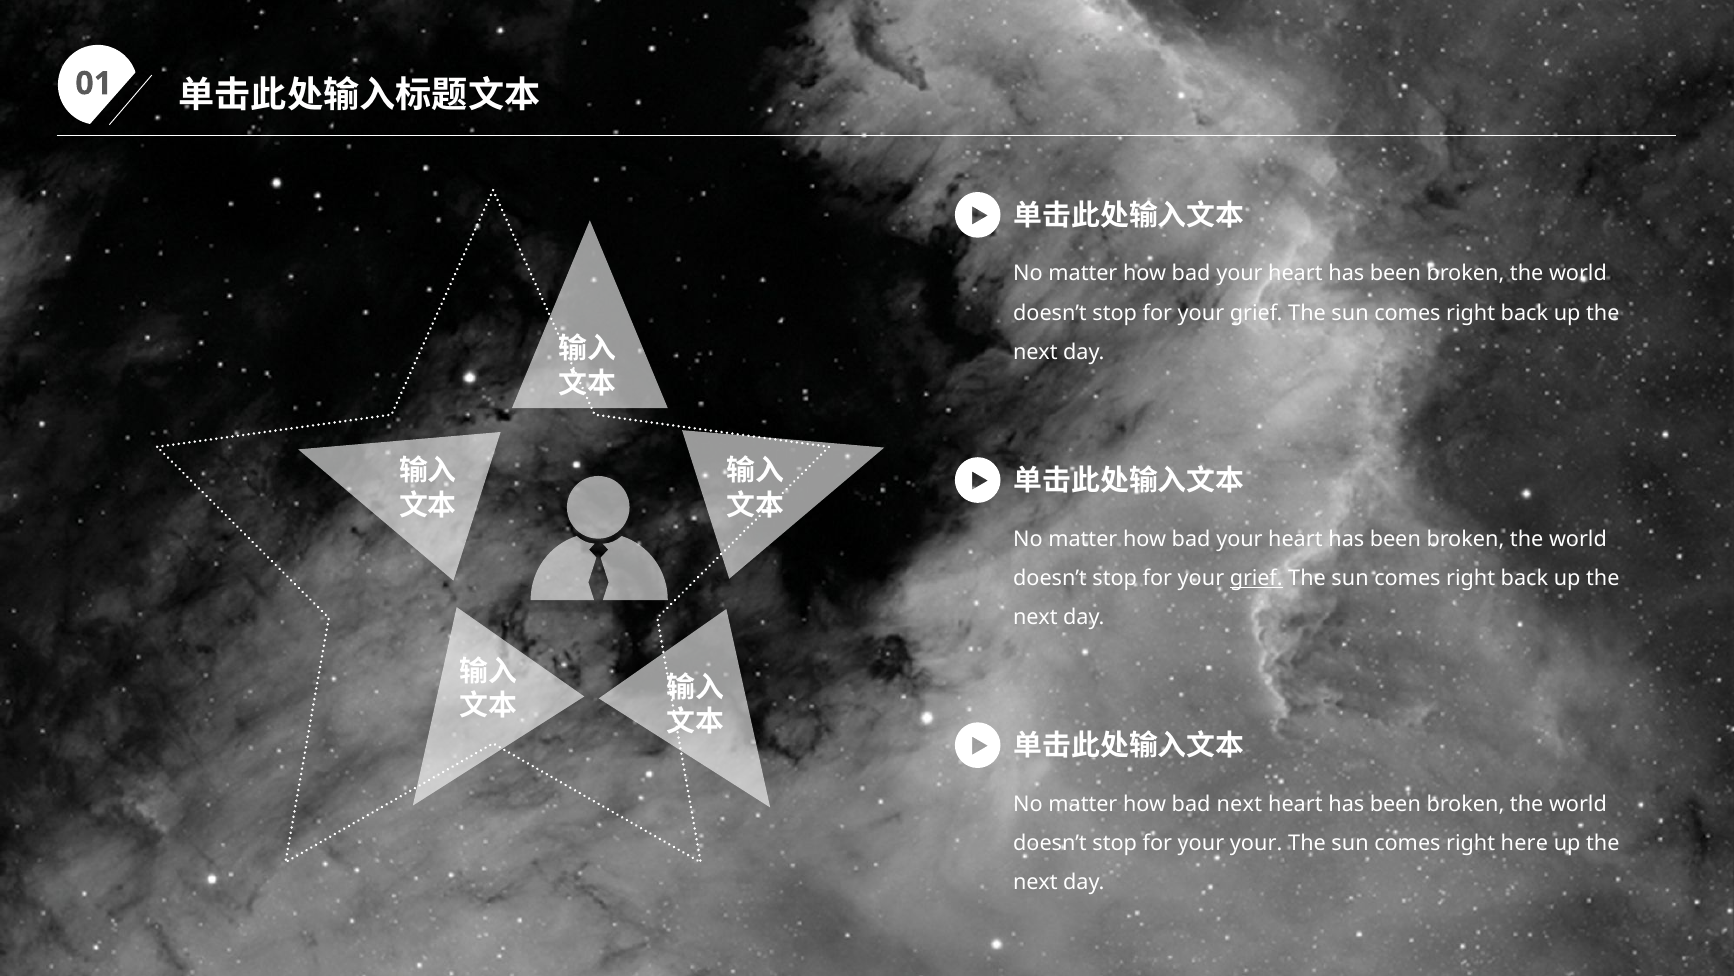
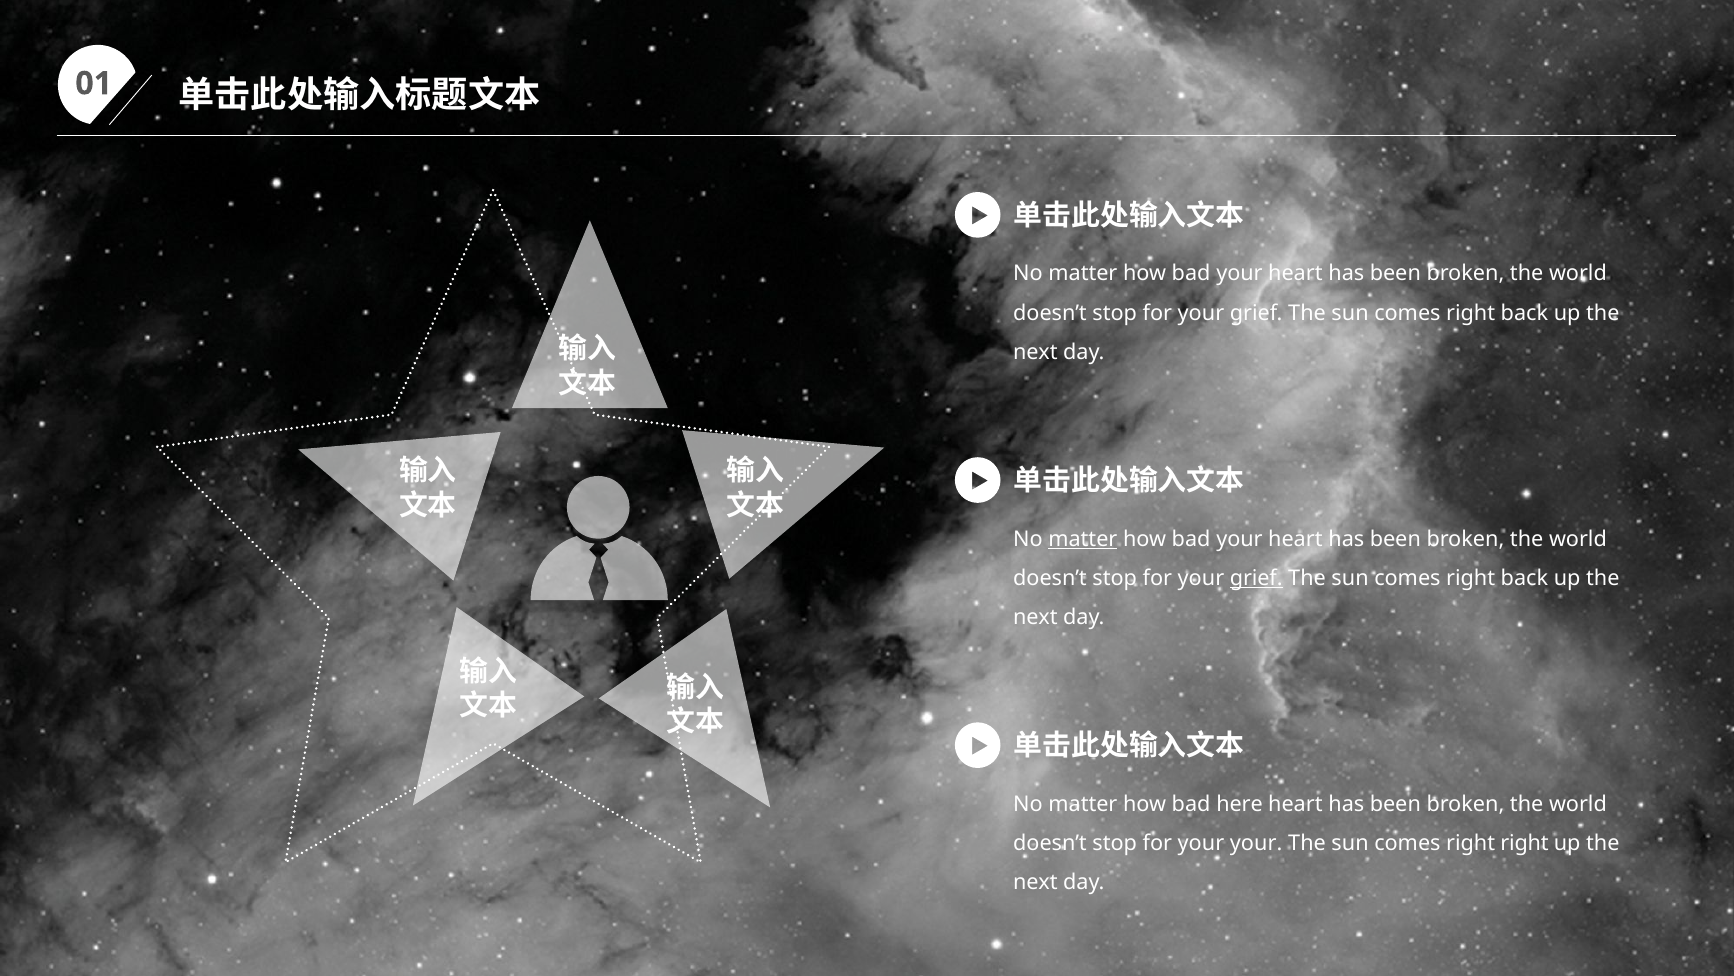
matter underline: none -> present (1083, 539)
bad next: next -> here (1239, 804)
right here: here -> right (1525, 843)
